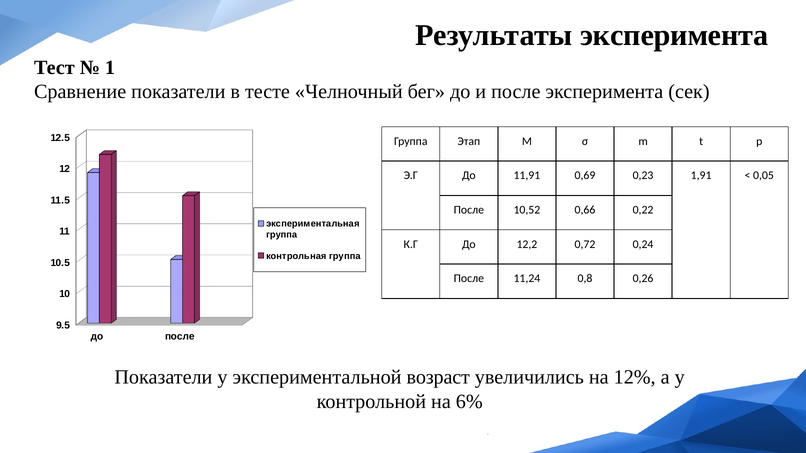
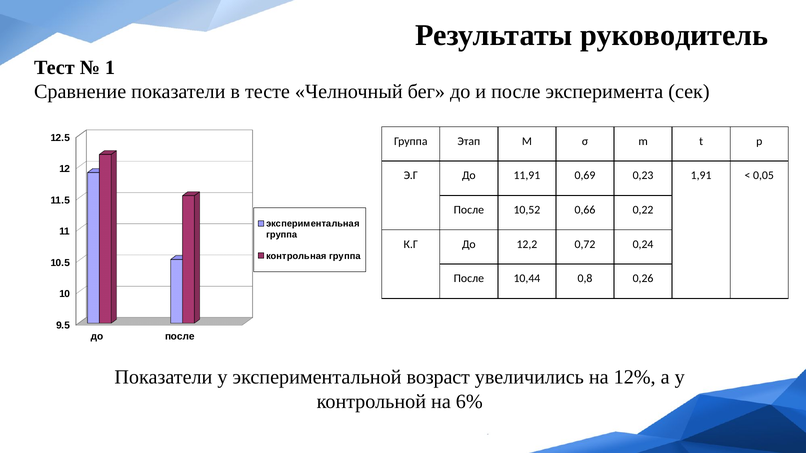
Результаты эксперимента: эксперимента -> руководитель (674, 35)
11,24: 11,24 -> 10,44 (527, 279)
